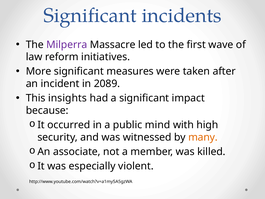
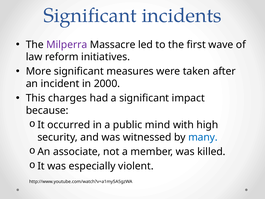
2089: 2089 -> 2000 (107, 84)
insights: insights -> charges (68, 98)
many colour: orange -> blue (203, 137)
